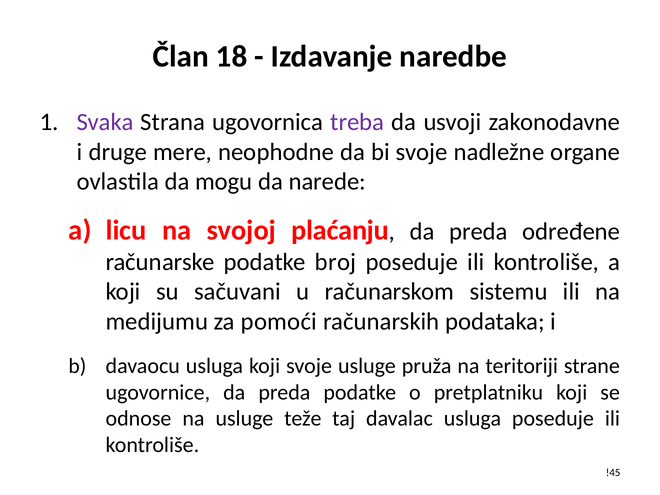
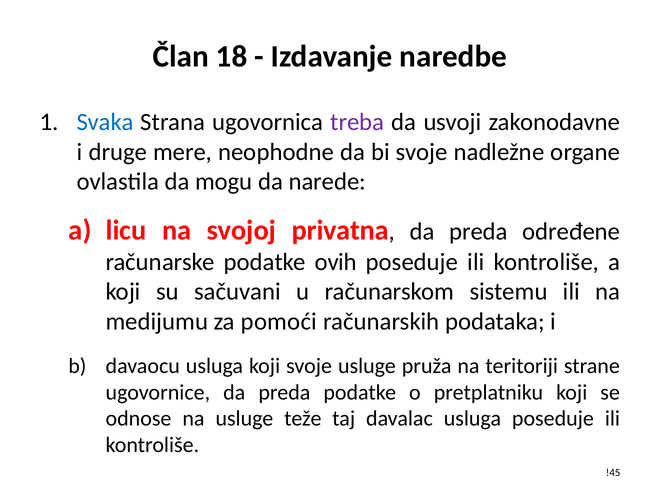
Svaka colour: purple -> blue (105, 122)
plaćanju: plaćanju -> privatna (340, 230)
broj: broj -> ovih (336, 262)
